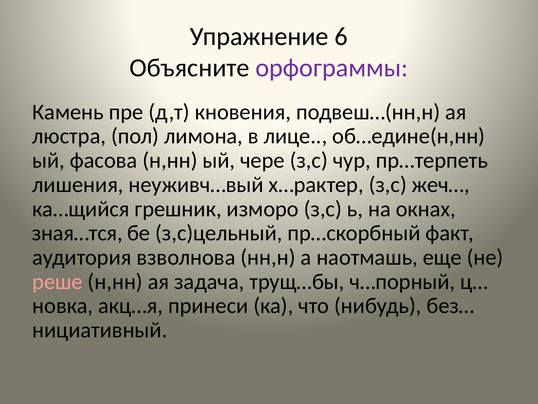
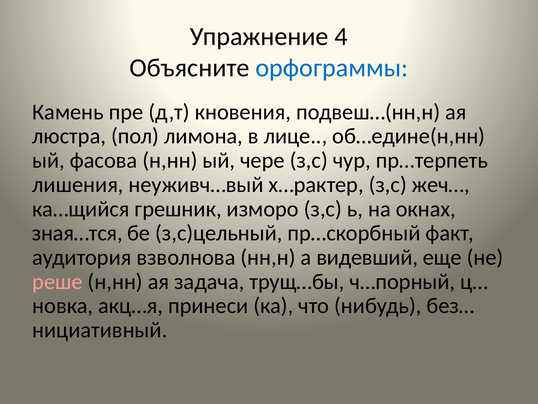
6: 6 -> 4 (341, 36)
орфограммы colour: purple -> blue (332, 68)
наотмашь: наотмашь -> видевший (367, 257)
